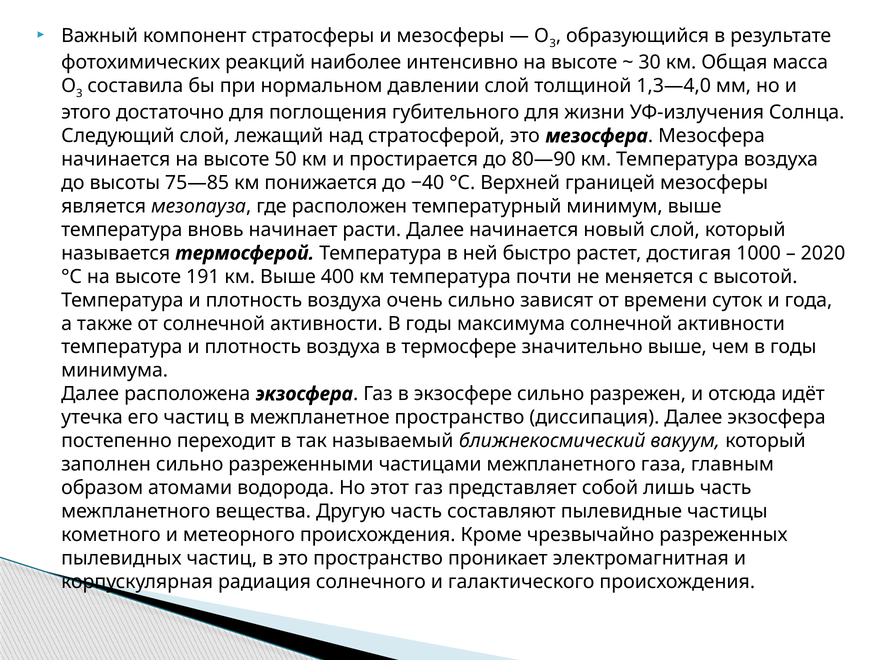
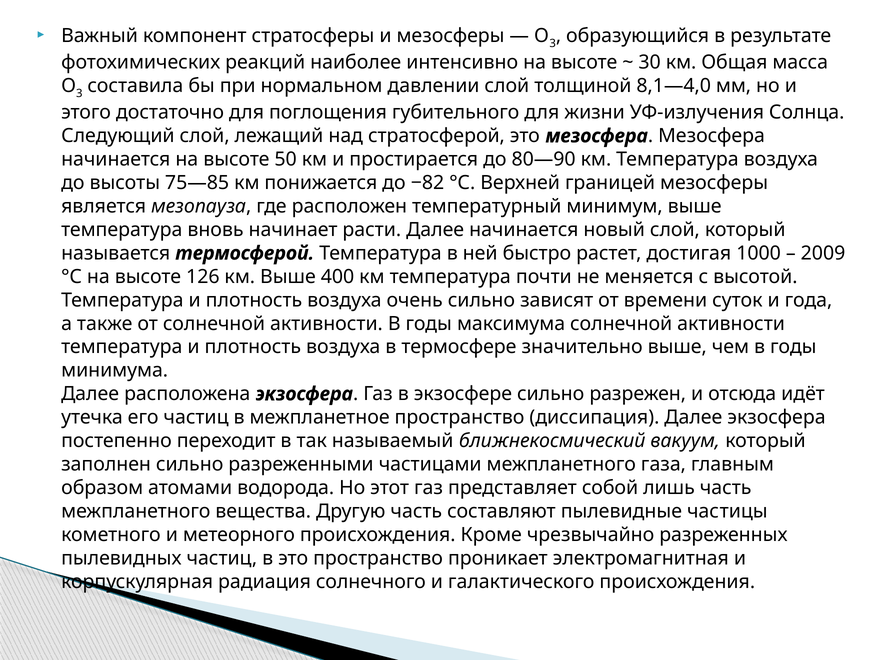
1,3—4,0: 1,3—4,0 -> 8,1—4,0 (674, 86)
−40: −40 -> −82 (428, 183)
2020: 2020 -> 2009 (823, 253)
191: 191 -> 126 (203, 277)
